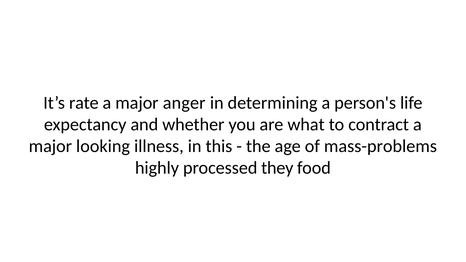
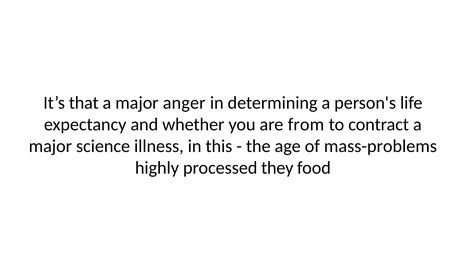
rate: rate -> that (84, 103)
what: what -> from (306, 124)
looking: looking -> science (103, 146)
